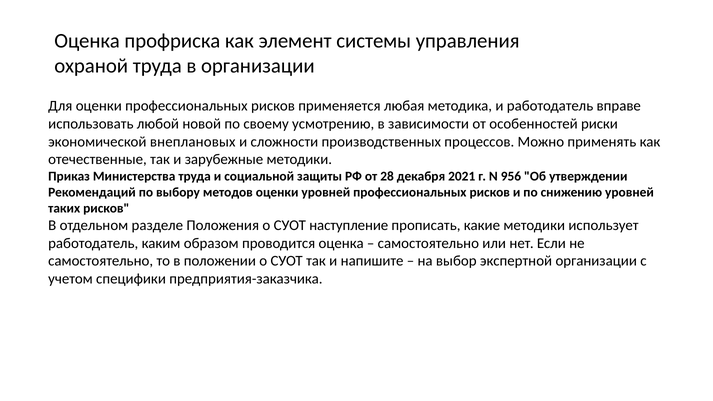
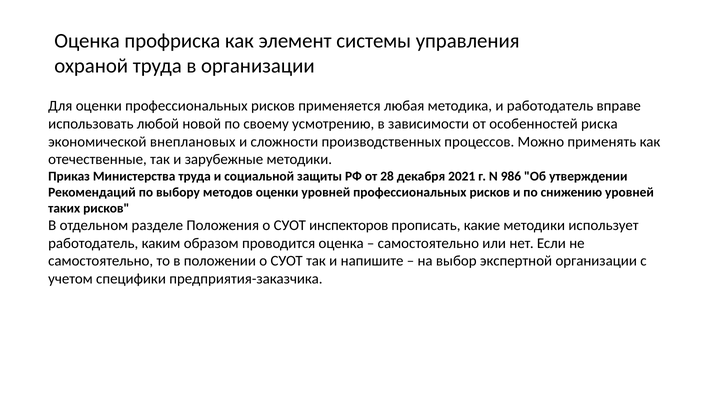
риски: риски -> риска (599, 124)
956: 956 -> 986 (511, 176)
наступление: наступление -> инспекторов (349, 225)
